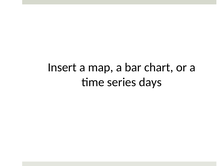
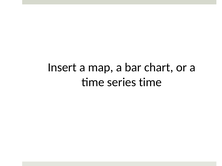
series days: days -> time (150, 82)
